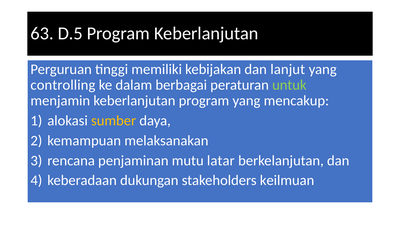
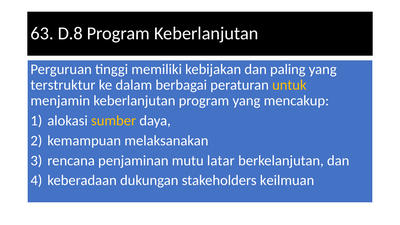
D.5: D.5 -> D.8 (70, 34)
lanjut: lanjut -> paling (288, 69)
controlling: controlling -> terstruktur (63, 85)
untuk colour: light green -> yellow (289, 85)
